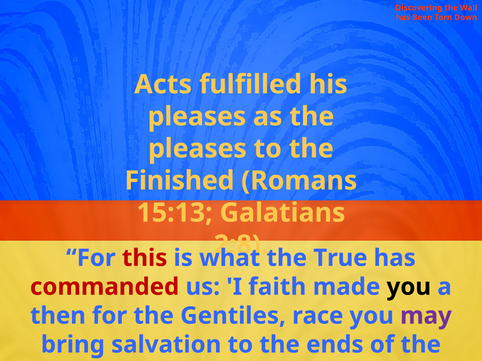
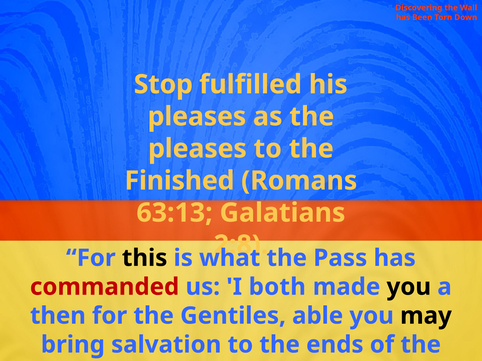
Acts: Acts -> Stop (163, 85)
15:13: 15:13 -> 63:13 (175, 213)
this colour: red -> black (145, 258)
True: True -> Pass (340, 258)
faith: faith -> both (277, 287)
race: race -> able (318, 316)
may colour: purple -> black (426, 316)
